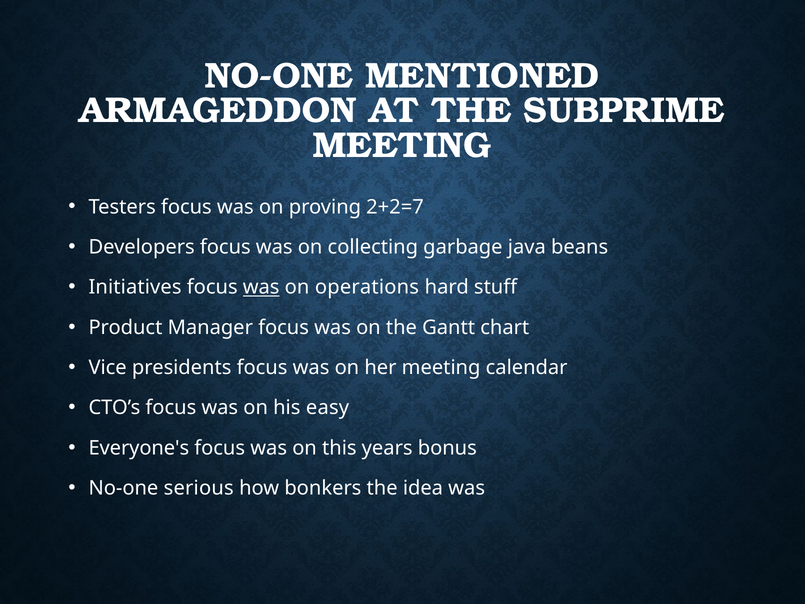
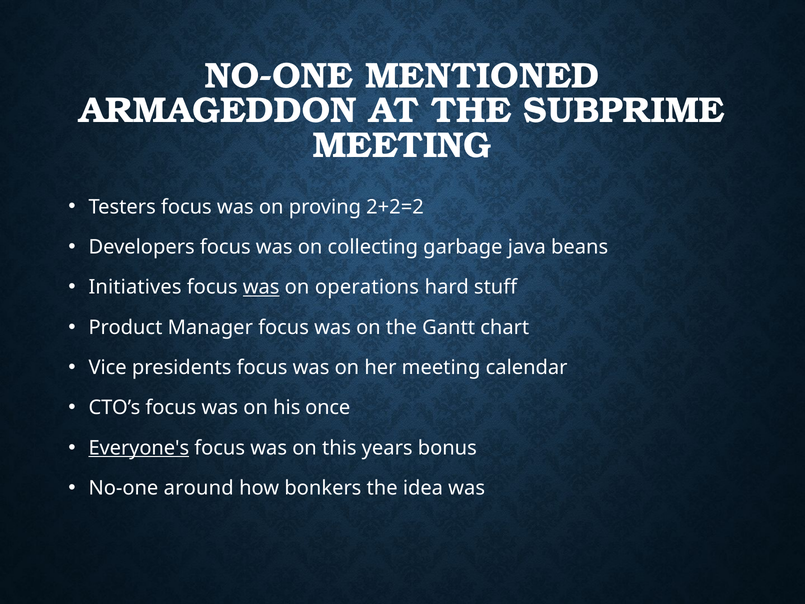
2+2=7: 2+2=7 -> 2+2=2 (395, 207)
easy: easy -> once (328, 408)
Everyone's underline: none -> present (139, 448)
serious: serious -> around (199, 488)
